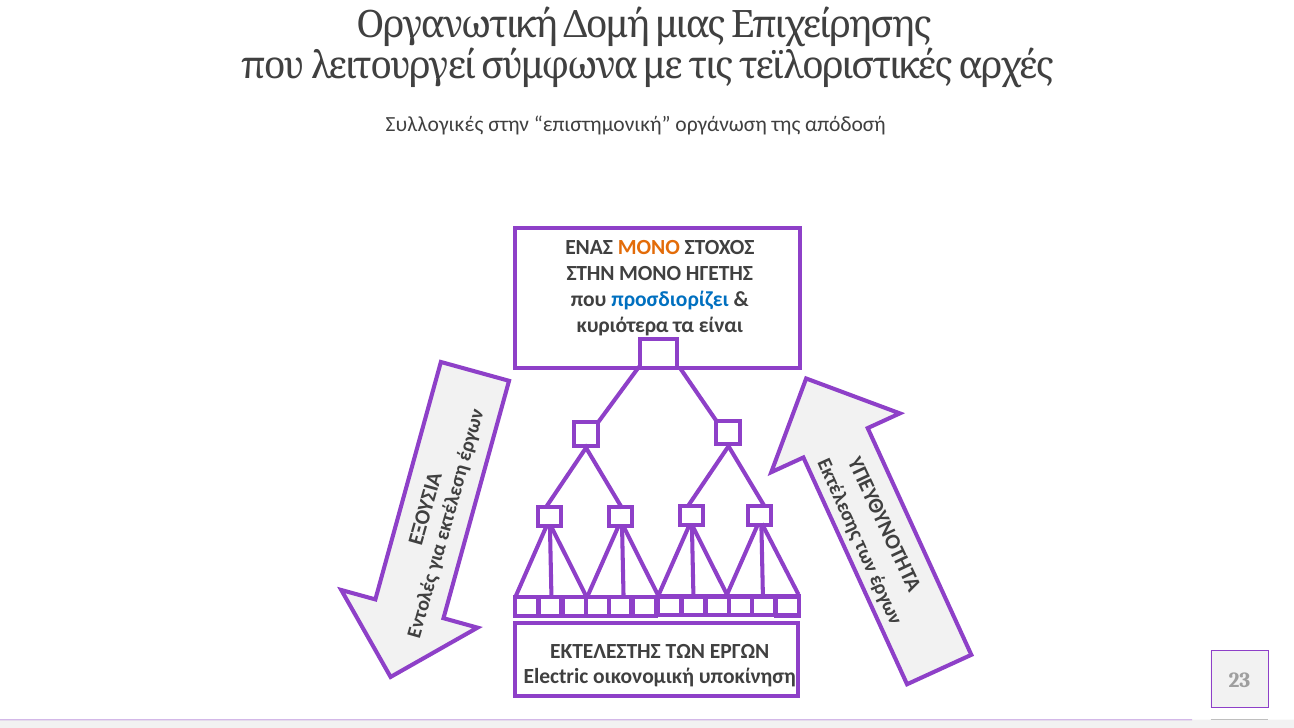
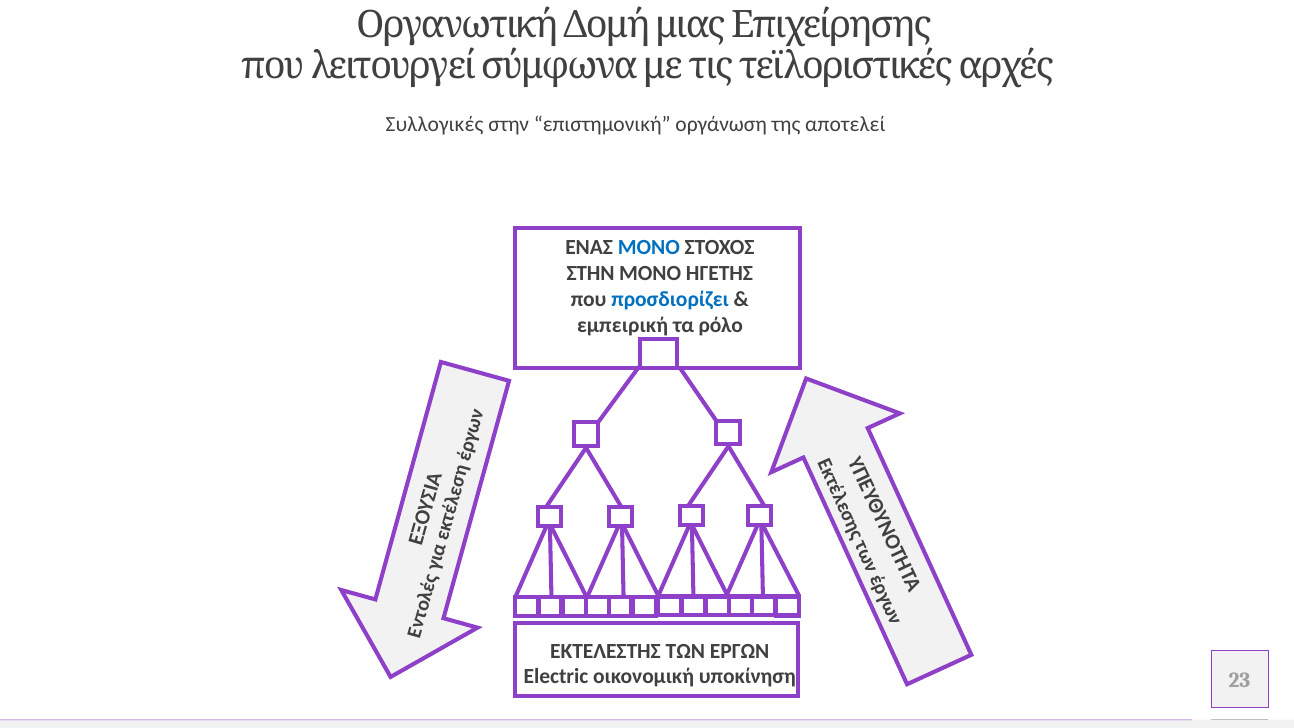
απόδοσή: απόδοσή -> αποτελεί (845, 125)
ΜΟΝΟ colour: orange -> blue (649, 248)
κυριότερα: κυριότερα -> εμπειρική (623, 325)
είναι: είναι -> ρόλο (721, 325)
